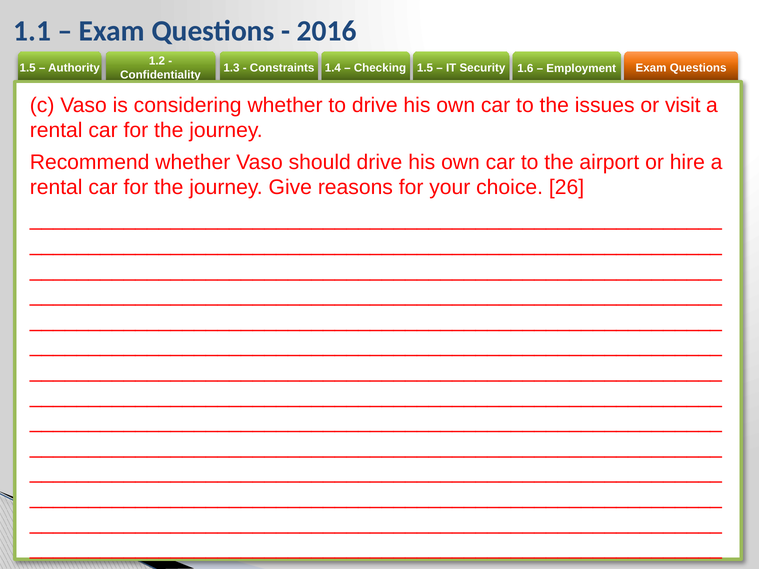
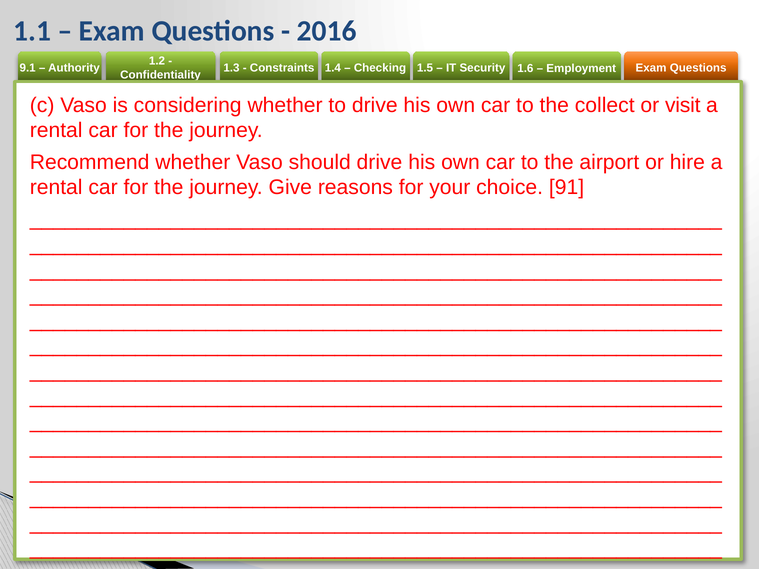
1.5: 1.5 -> 9.1 (28, 68)
issues: issues -> collect (605, 105)
26: 26 -> 91 (567, 187)
